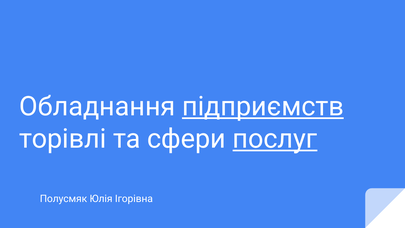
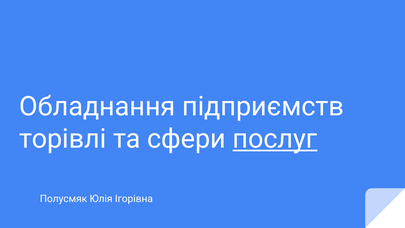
підприємств underline: present -> none (263, 106)
